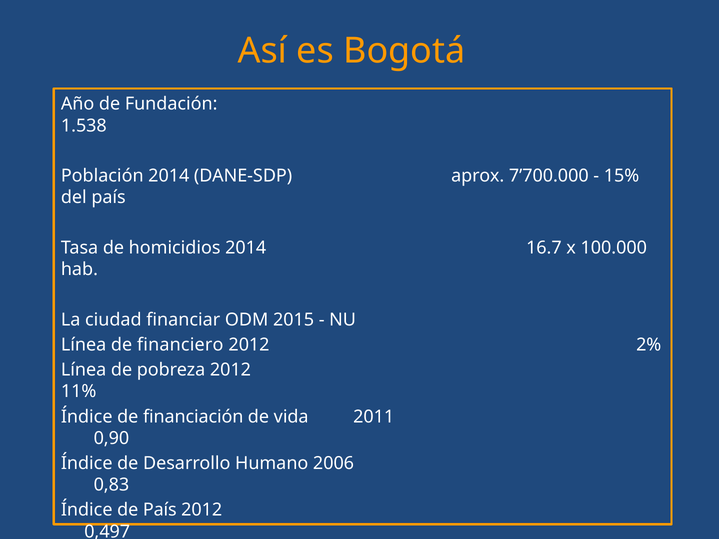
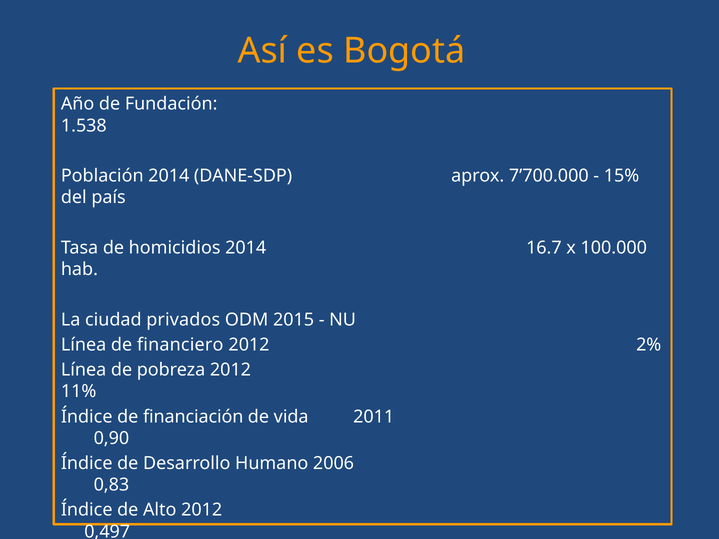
financiar: financiar -> privados (183, 320)
de País: País -> Alto (160, 510)
